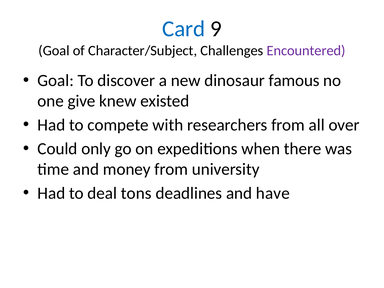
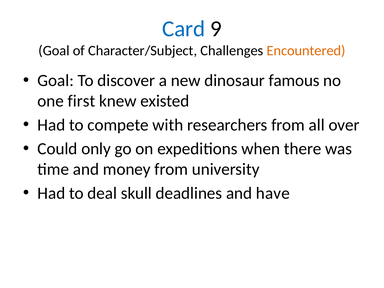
Encountered colour: purple -> orange (306, 51)
give: give -> first (82, 101)
tons: tons -> skull (136, 193)
